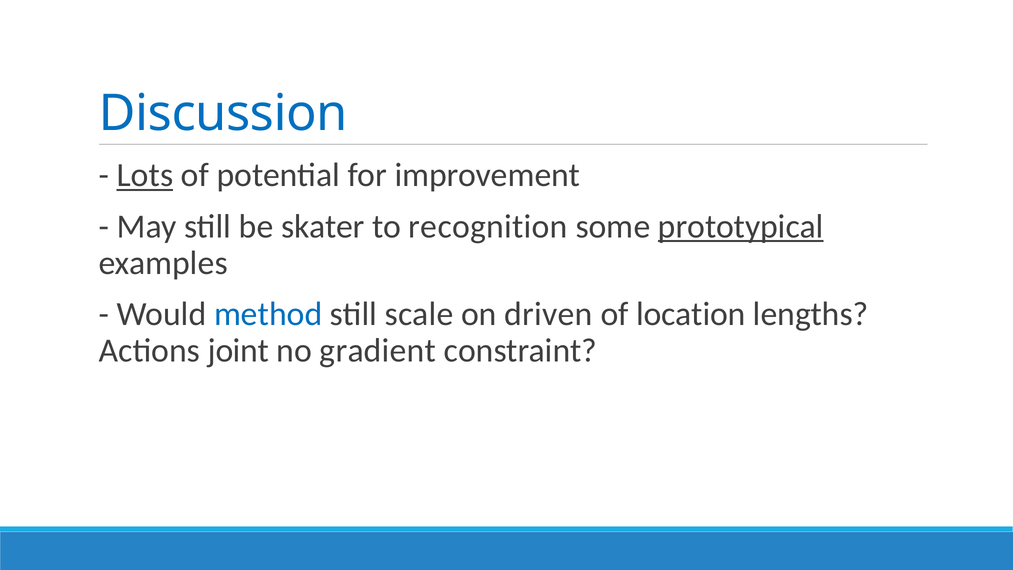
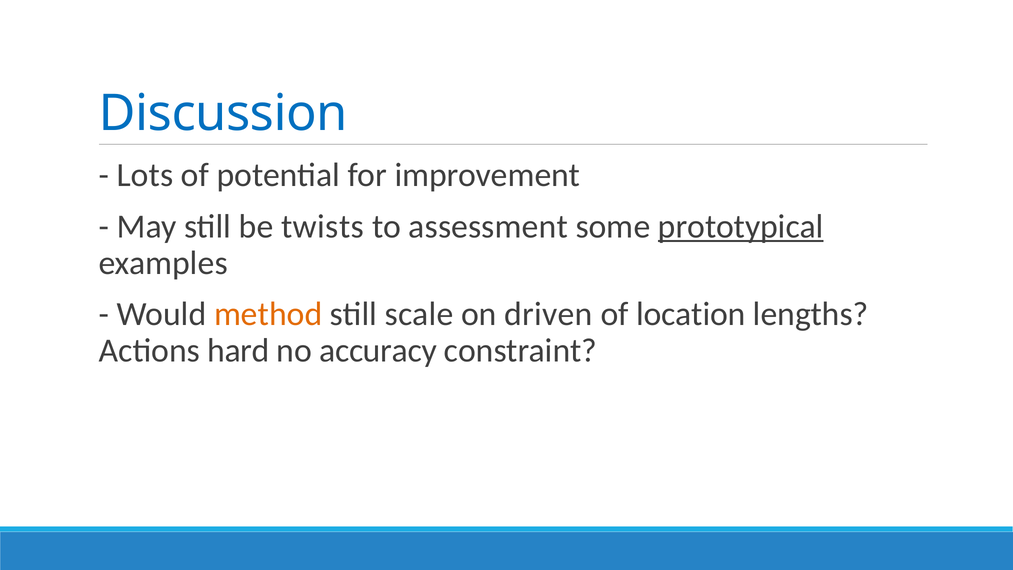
Lots underline: present -> none (145, 175)
skater: skater -> twists (323, 226)
recognition: recognition -> assessment (488, 226)
method colour: blue -> orange (268, 314)
joint: joint -> hard (238, 351)
gradient: gradient -> accuracy (378, 351)
